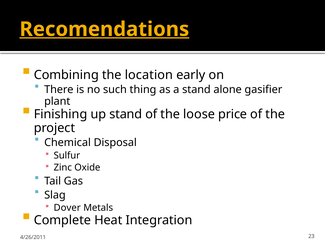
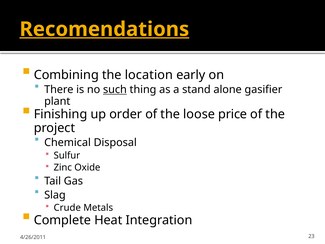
such underline: none -> present (115, 90)
up stand: stand -> order (126, 114)
Dover: Dover -> Crude (67, 208)
